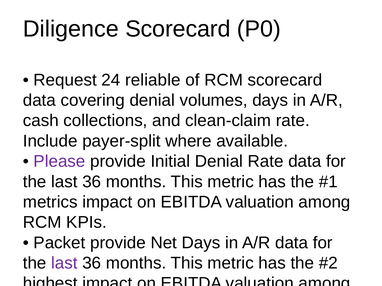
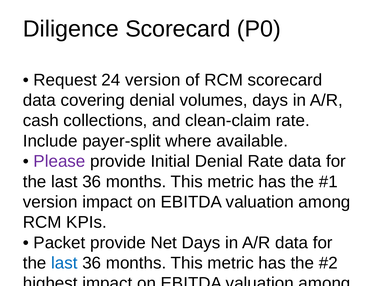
24 reliable: reliable -> version (153, 80)
metrics: metrics -> version (50, 202)
last colour: purple -> blue (64, 264)
